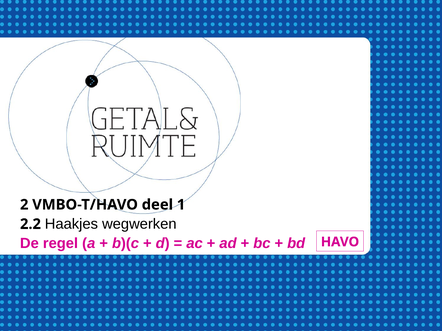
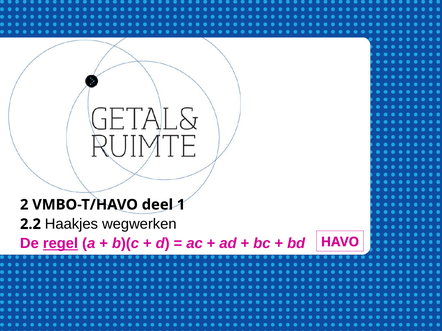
regel underline: none -> present (60, 244)
